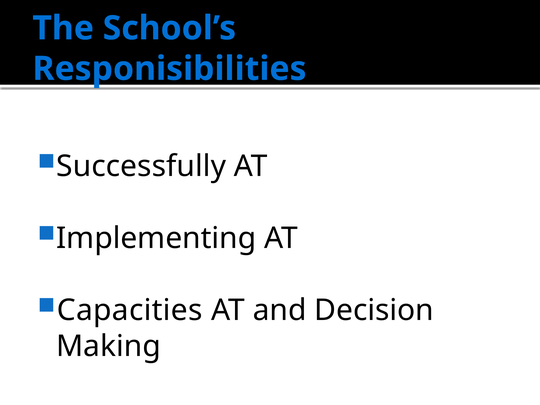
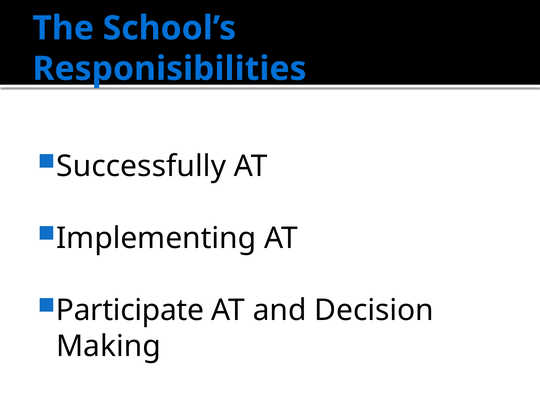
Capacities: Capacities -> Participate (130, 310)
